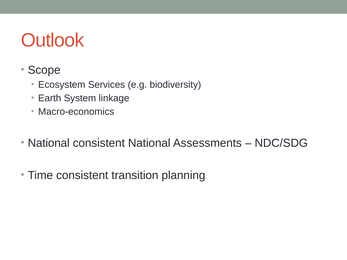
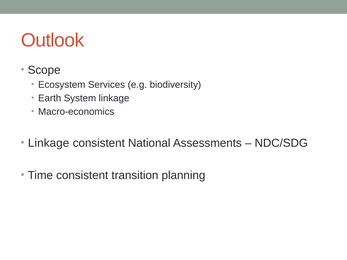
National: National -> Linkage (49, 143)
